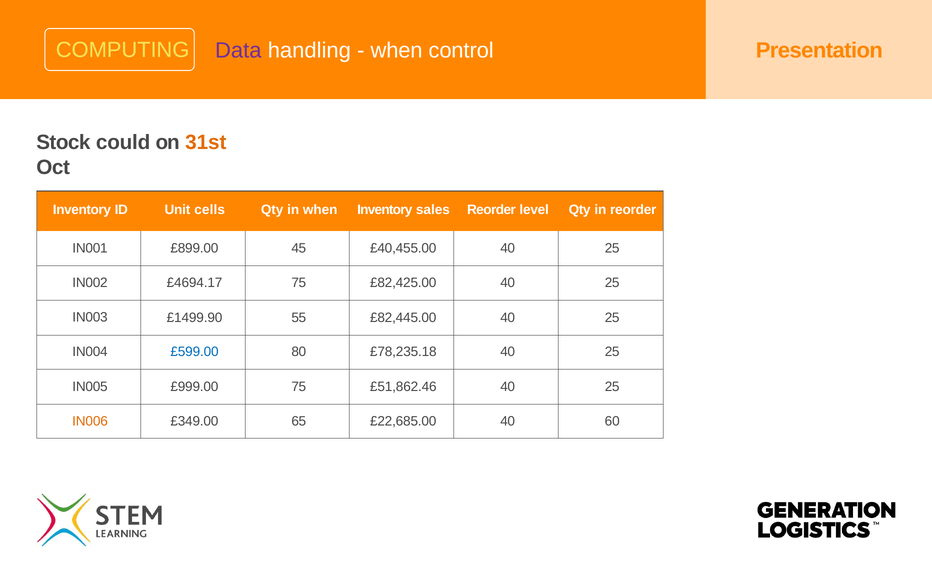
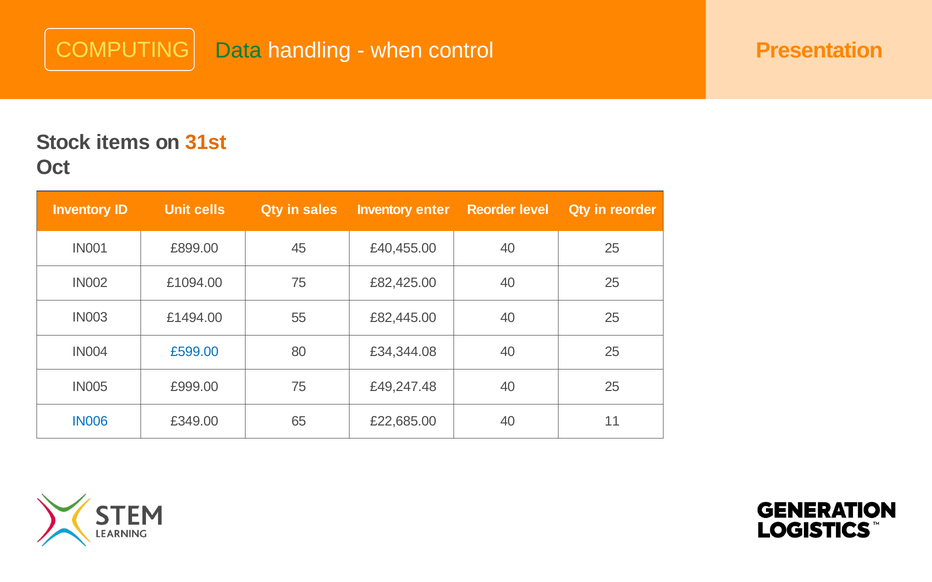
Data colour: purple -> green (238, 50)
could: could -> items (123, 143)
in when: when -> sales (320, 210)
sales: sales -> enter (433, 210)
£4694.17: £4694.17 -> £1094.00 (195, 283)
£1499.90: £1499.90 -> £1494.00 (195, 318)
£78,235.18: £78,235.18 -> £34,344.08 (403, 352)
£51,862.46: £51,862.46 -> £49,247.48 (403, 387)
IN006 colour: orange -> blue (90, 421)
60: 60 -> 11 (612, 421)
